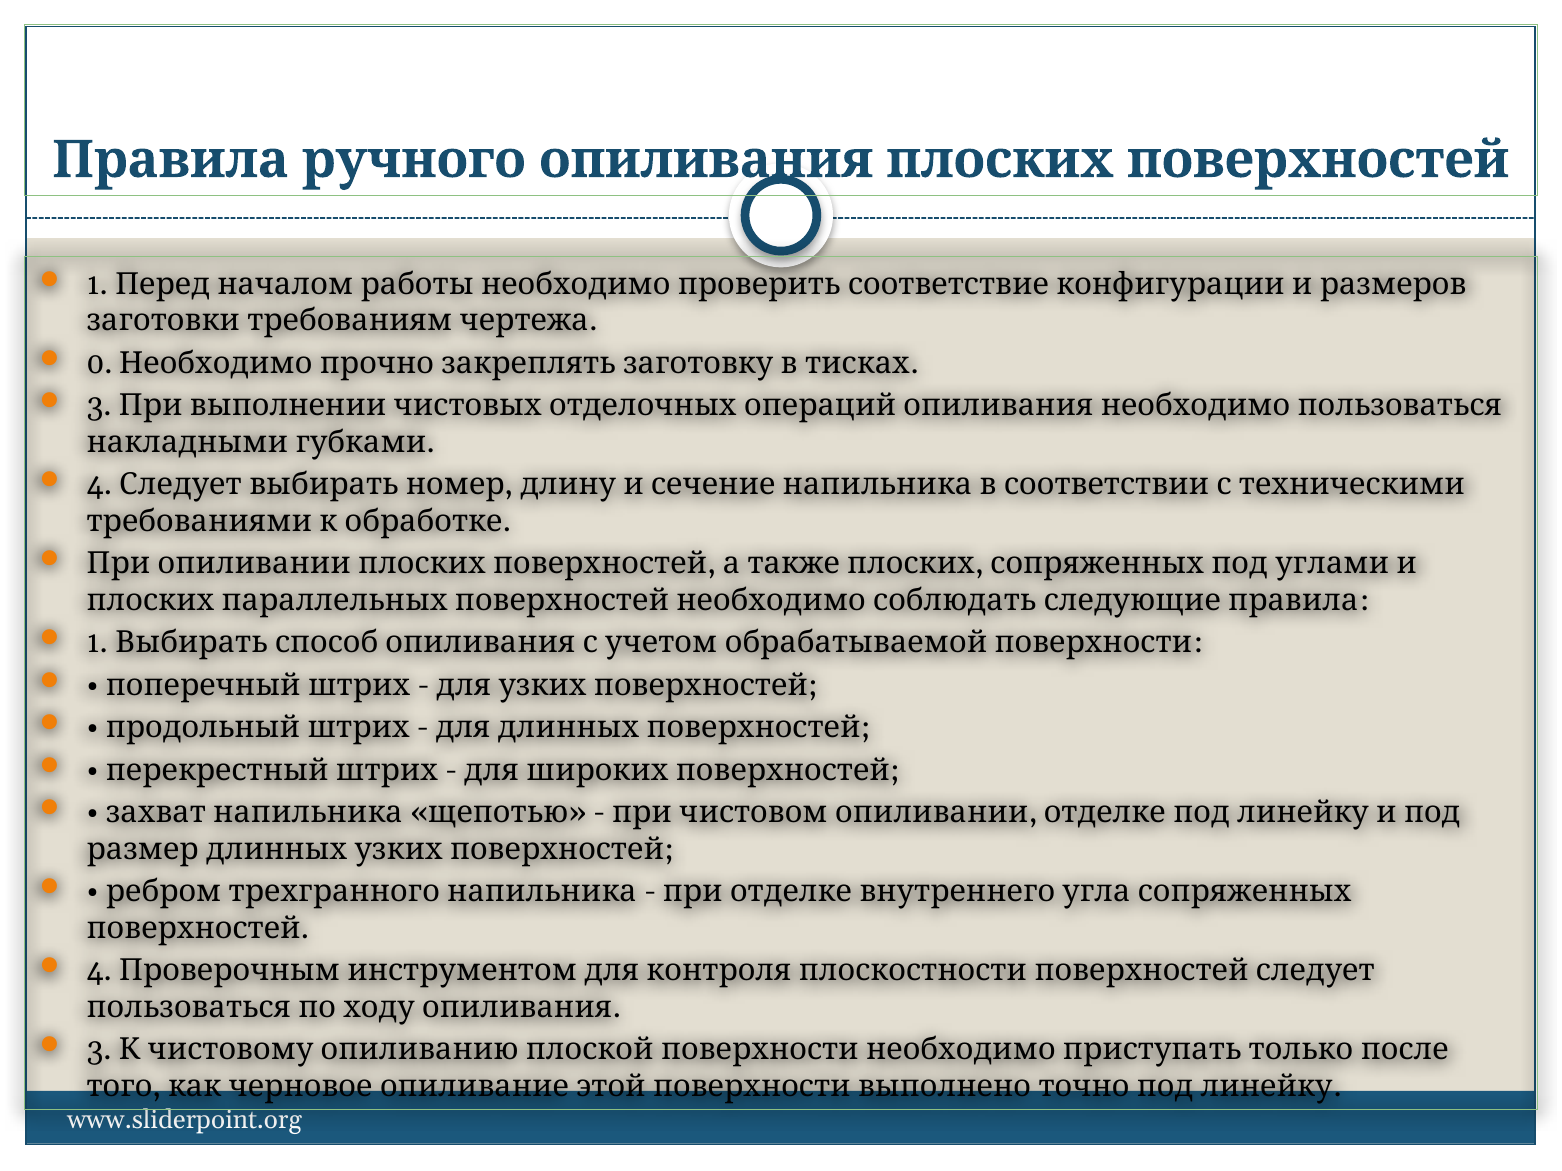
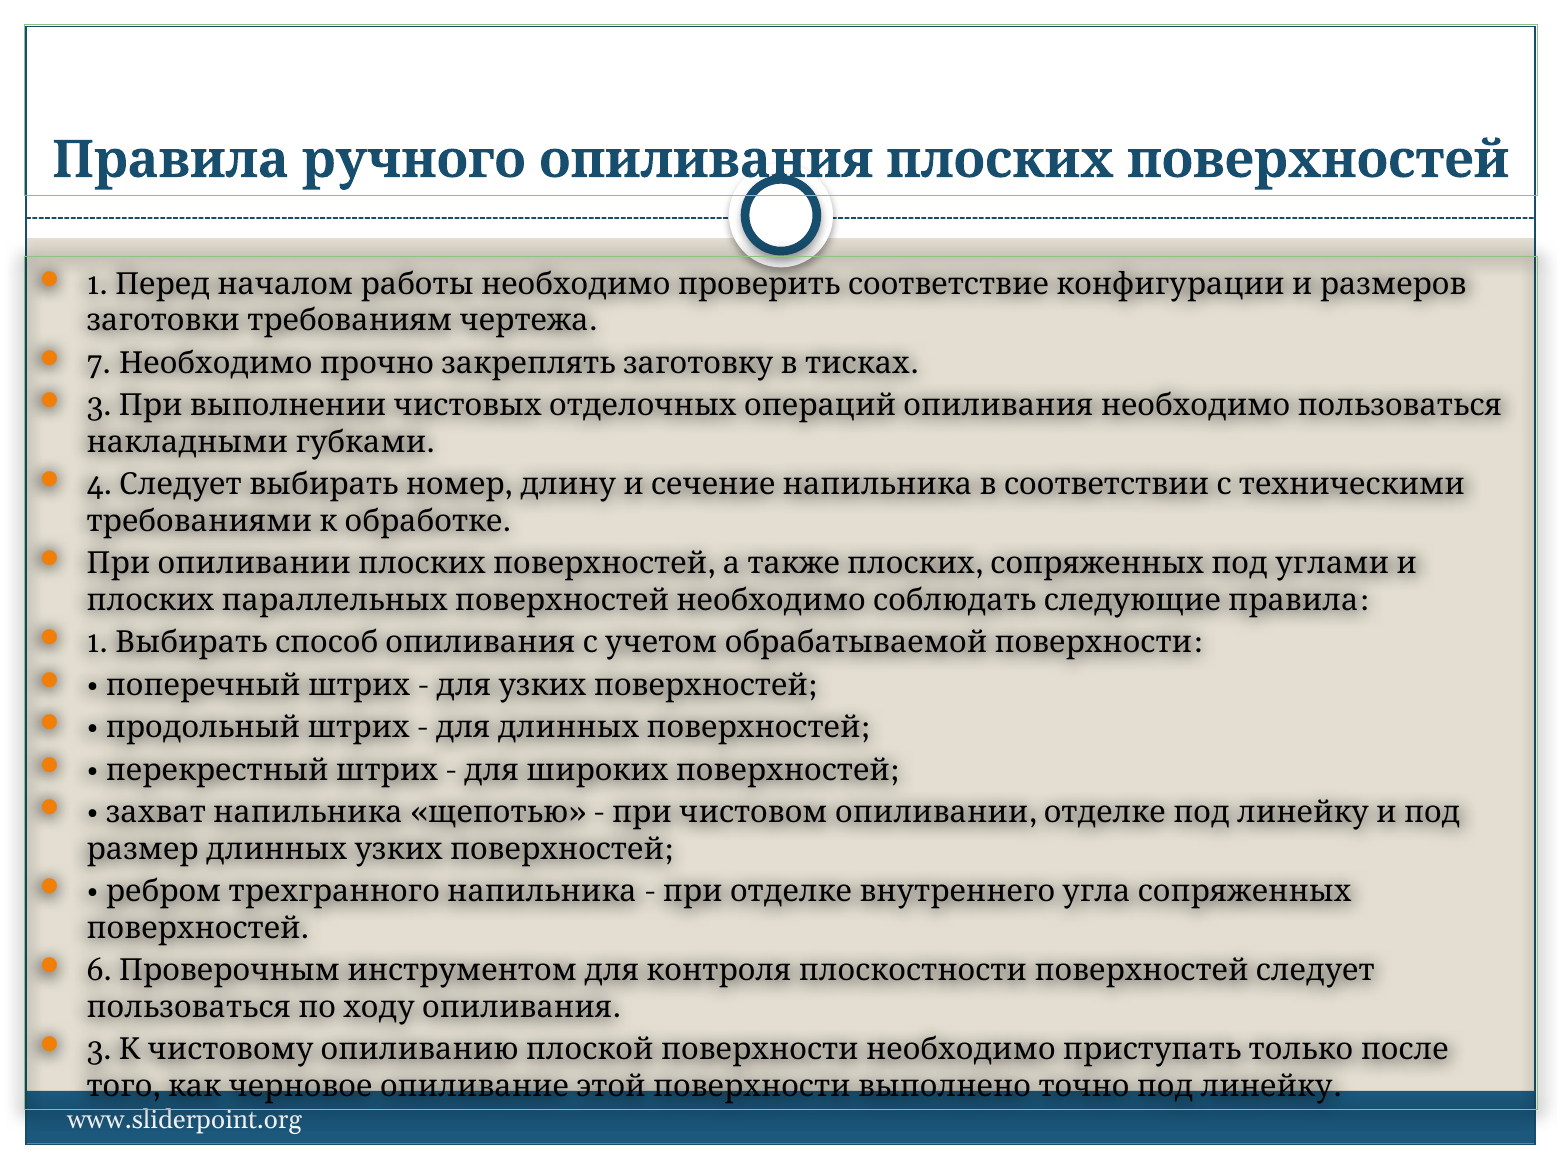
0: 0 -> 7 (99, 363)
4: 4 -> 6 (99, 971)
